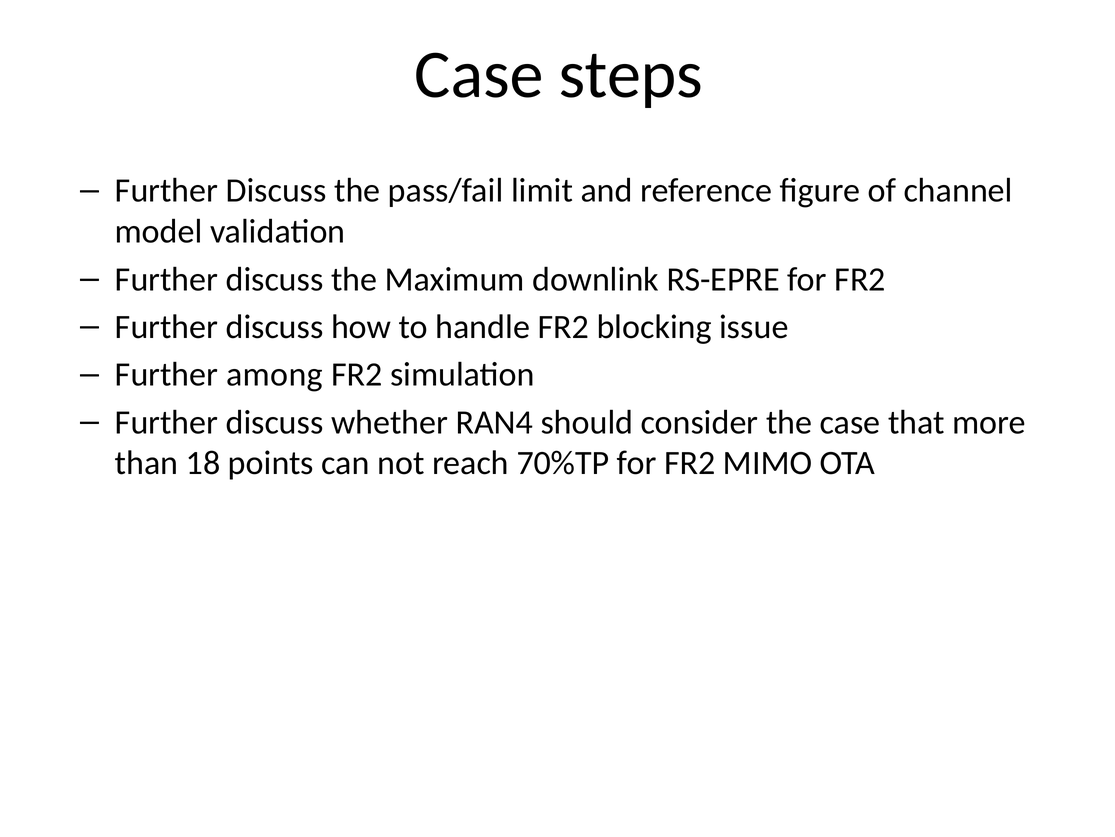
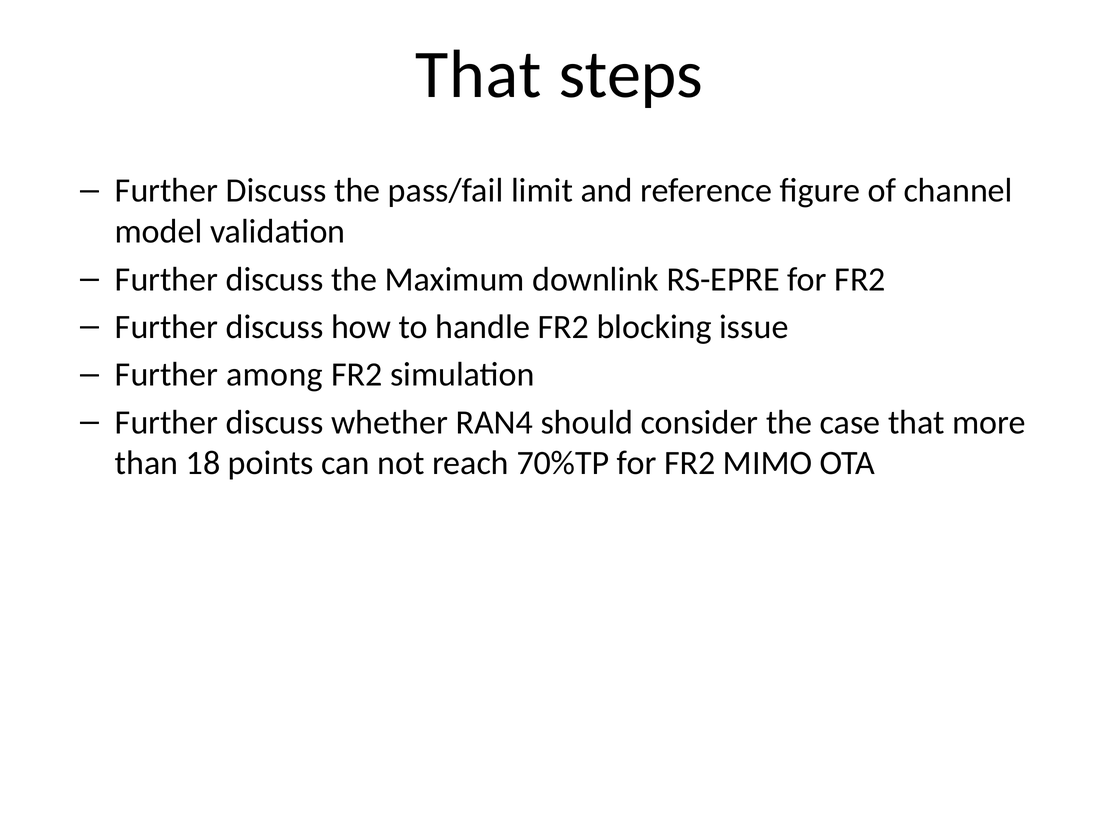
Case: Case -> That (479, 74)
